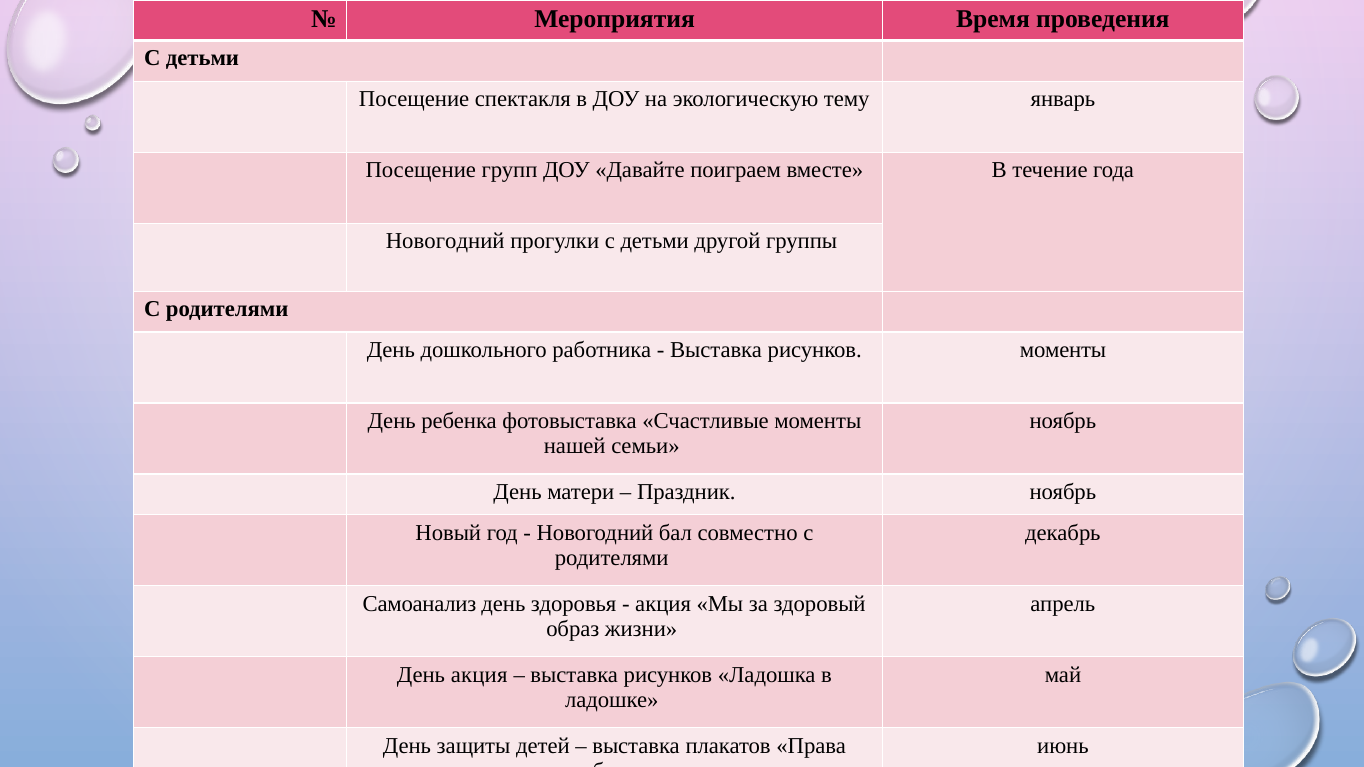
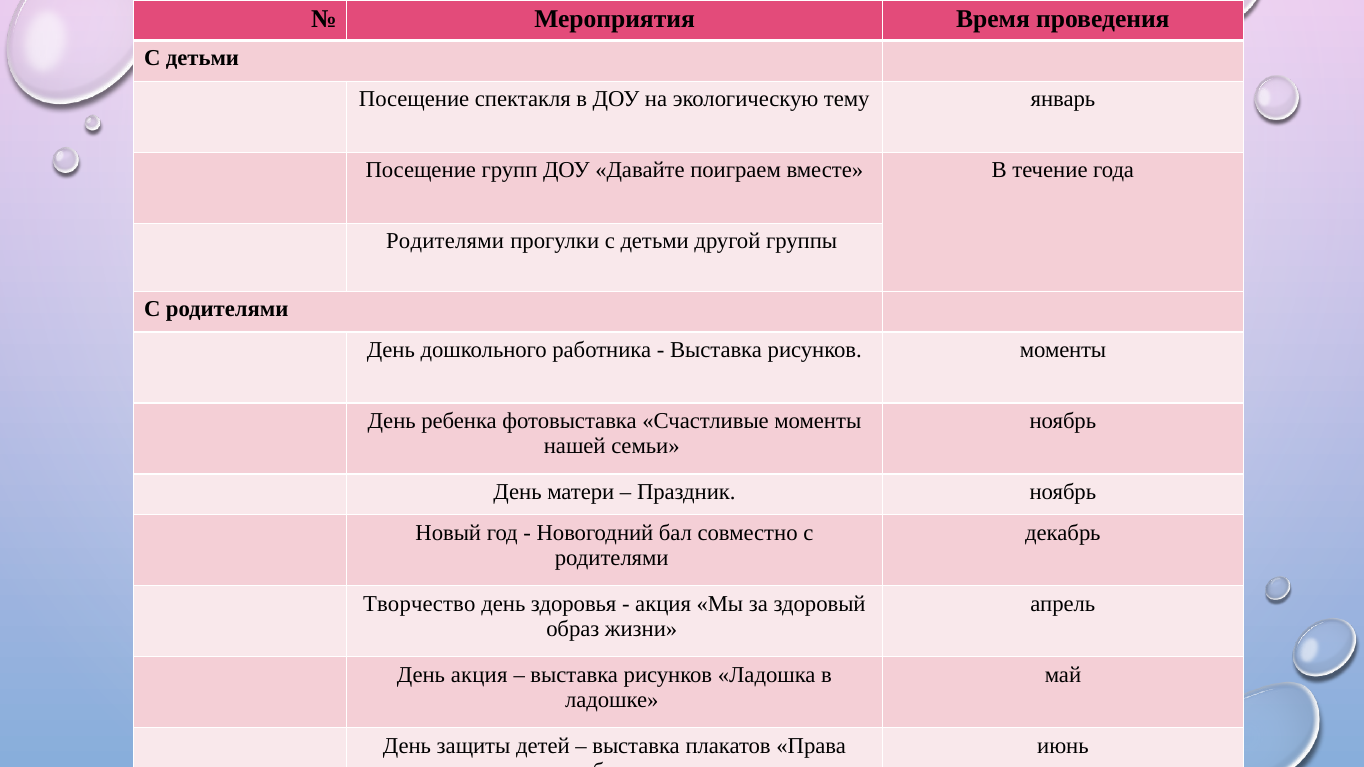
Новогодний: Новогодний -> Родителями (445, 241)
Самоанализ: Самоанализ -> Творчество (419, 604)
